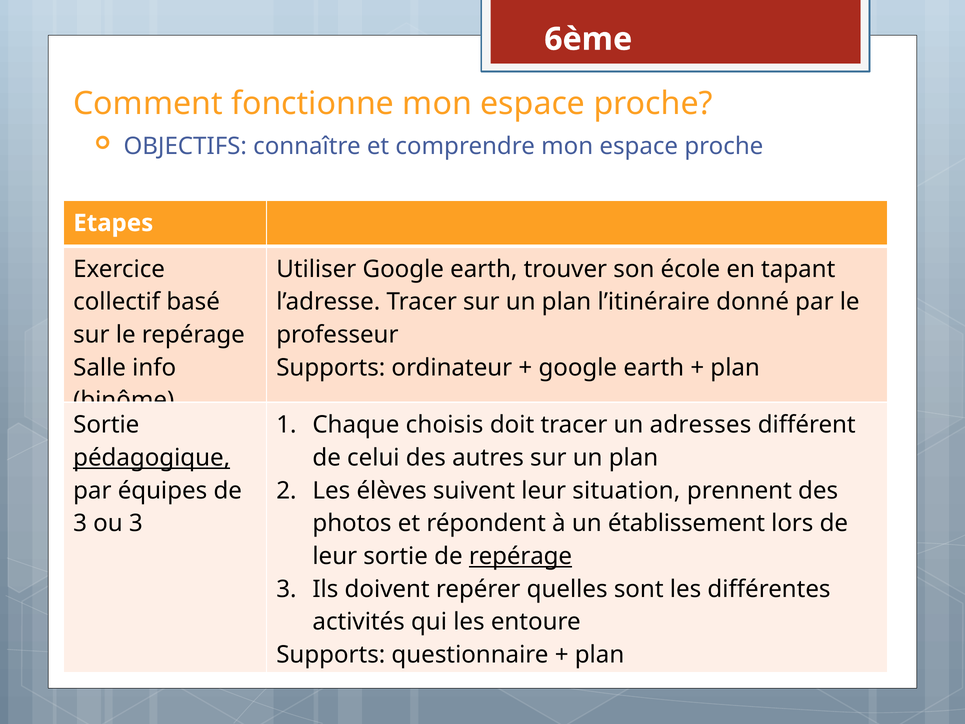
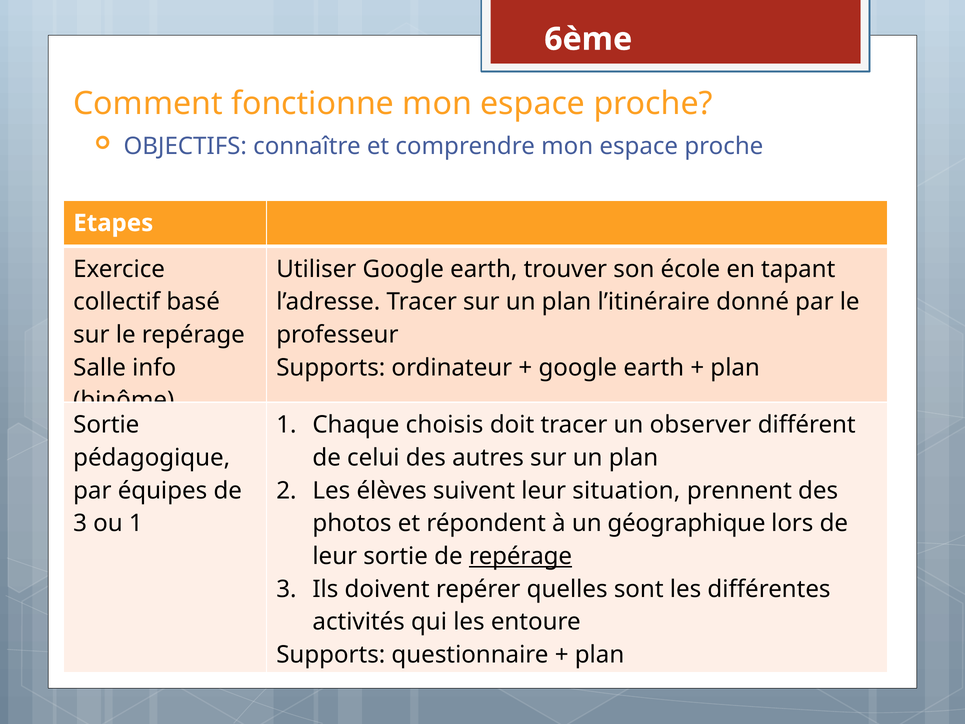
adresses: adresses -> observer (700, 425)
pédagogique underline: present -> none (152, 458)
ou 3: 3 -> 1 (136, 523)
établissement: établissement -> géographique (686, 523)
